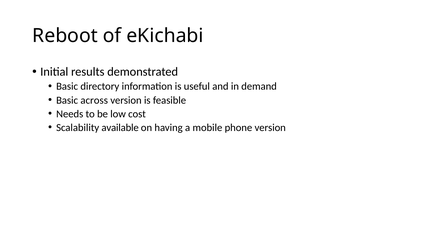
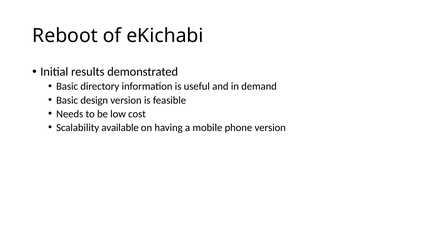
across: across -> design (94, 100)
